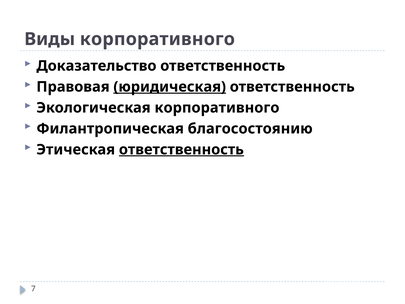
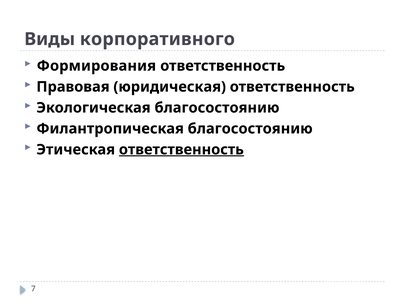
Доказательство: Доказательство -> Формирования (96, 66)
юридическая underline: present -> none (170, 87)
Экологическая корпоративного: корпоративного -> благосостоянию (217, 108)
